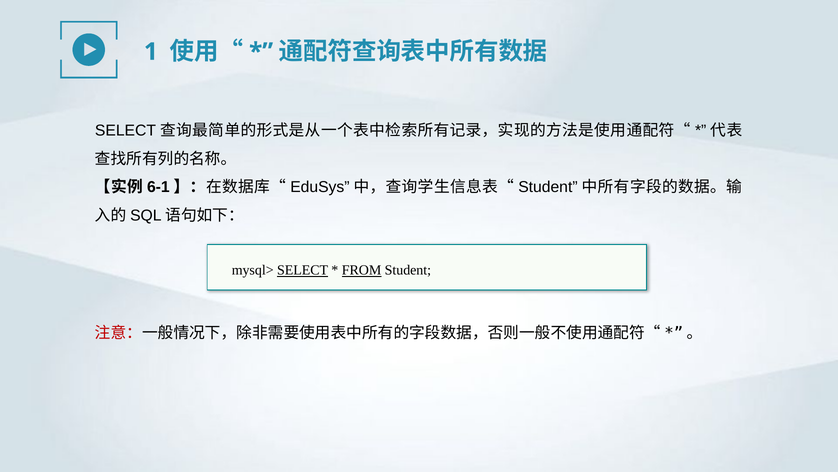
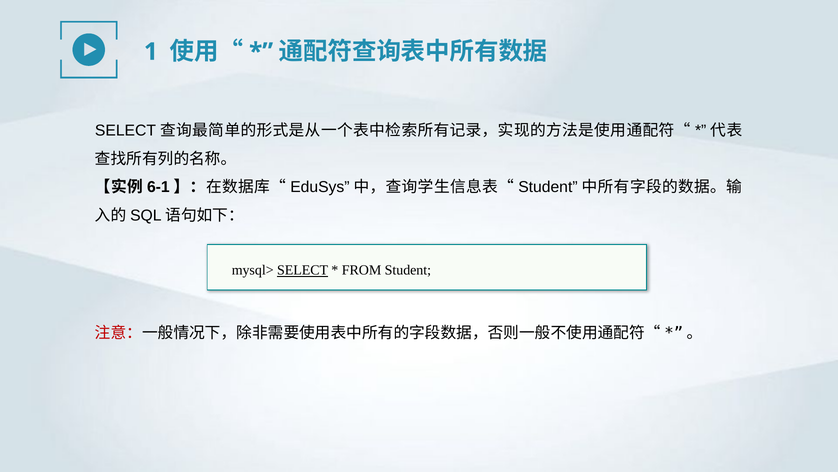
FROM underline: present -> none (362, 270)
